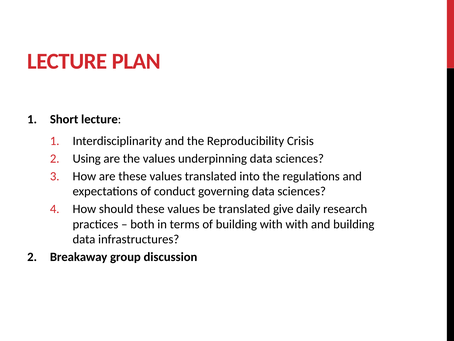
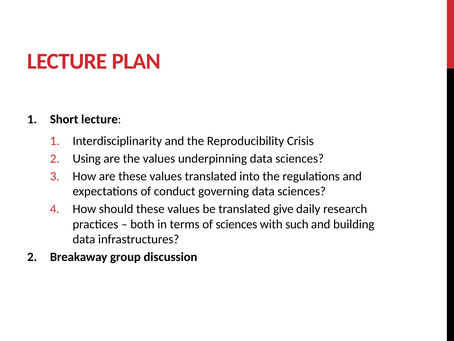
of building: building -> sciences (236, 224)
with with: with -> such (297, 224)
